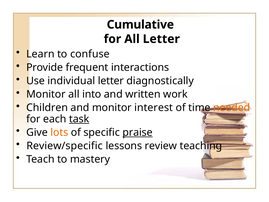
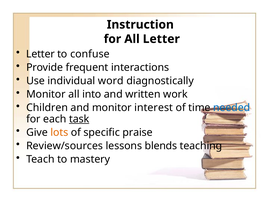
Cumulative: Cumulative -> Instruction (140, 25)
Learn: Learn -> Letter (40, 54)
individual letter: letter -> word (111, 81)
needed colour: orange -> blue (232, 108)
praise underline: present -> none (138, 132)
Review/specific: Review/specific -> Review/sources (65, 146)
review: review -> blends (161, 146)
